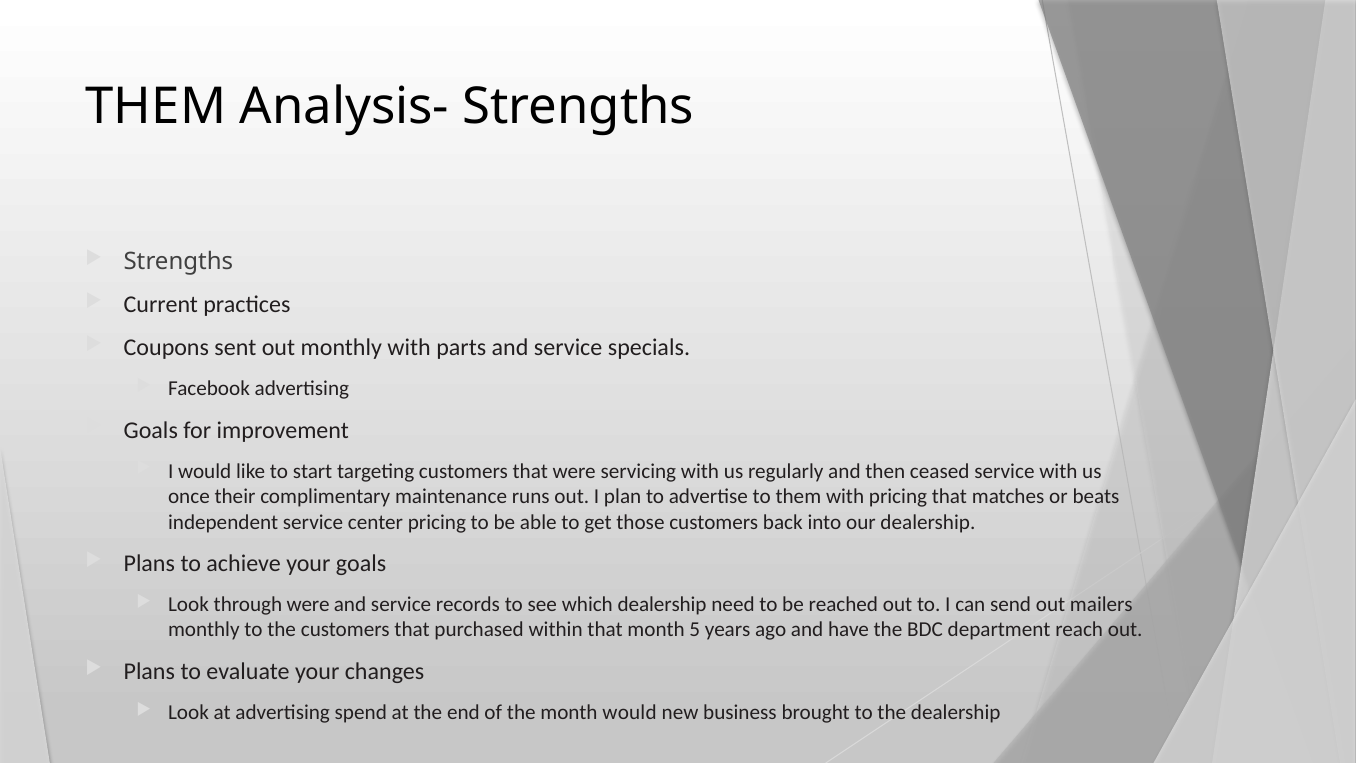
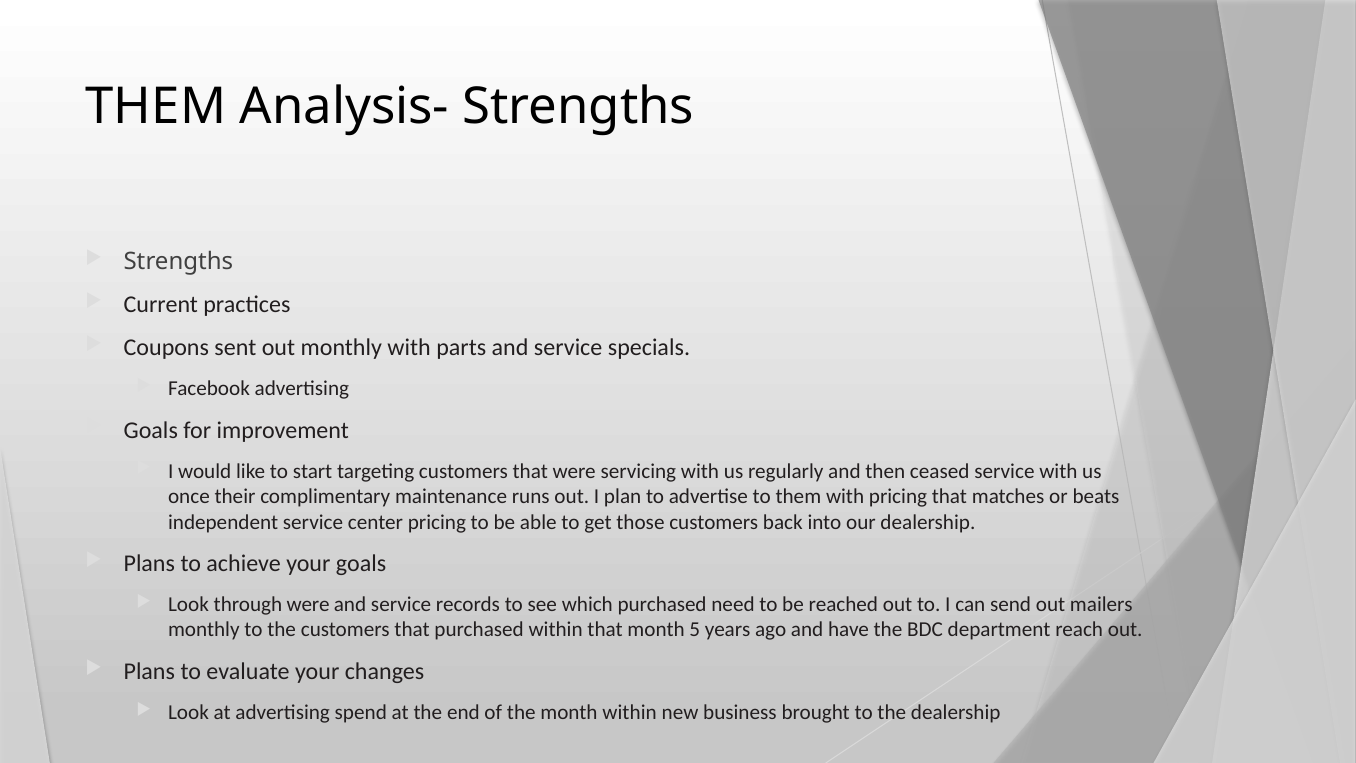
which dealership: dealership -> purchased (662, 604)
month would: would -> within (630, 712)
